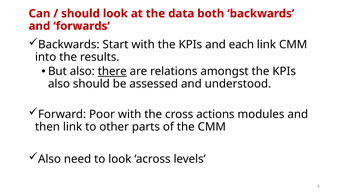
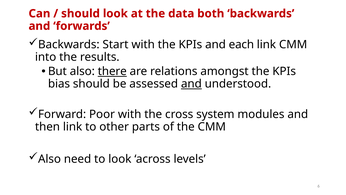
also: also -> bias (59, 84)
and underline: none -> present (191, 84)
actions: actions -> system (215, 114)
